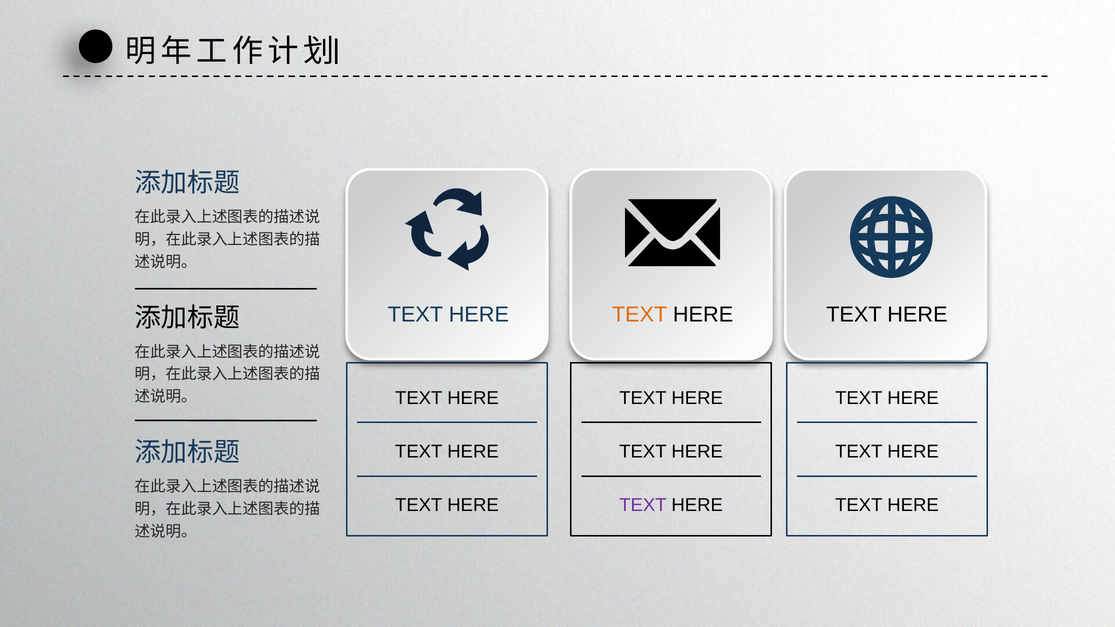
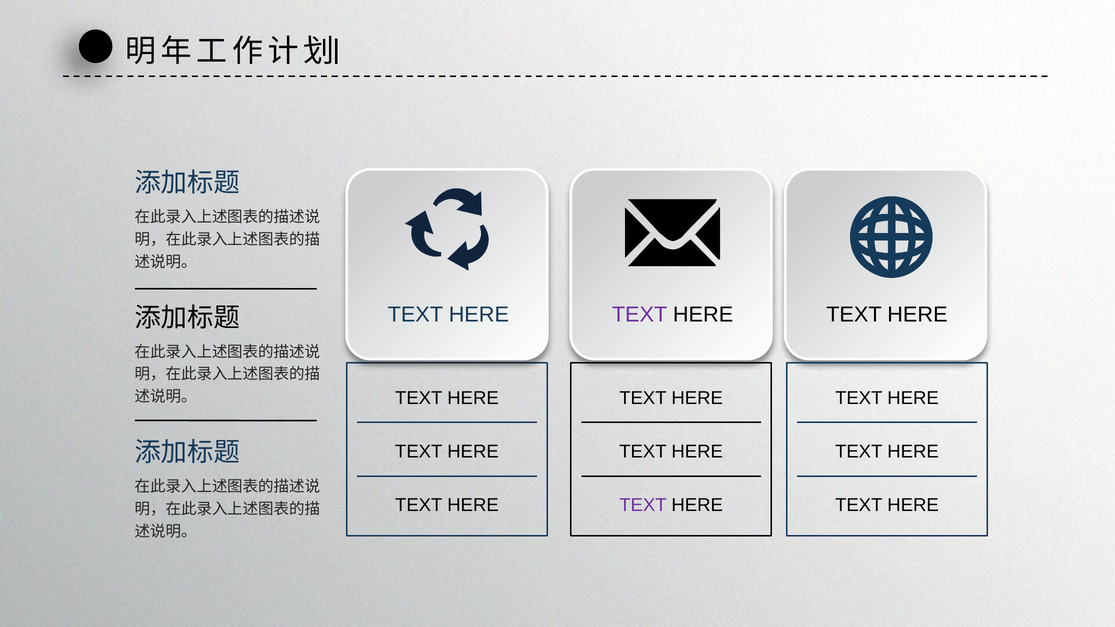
TEXT colour: orange -> purple (640, 315)
